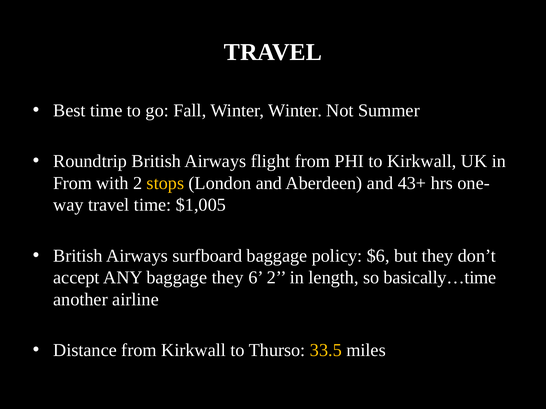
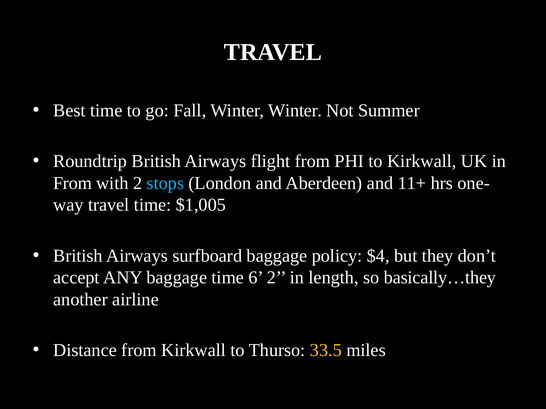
stops colour: yellow -> light blue (165, 183)
43+: 43+ -> 11+ (412, 183)
$6: $6 -> $4 (378, 256)
baggage they: they -> time (228, 278)
basically…time: basically…time -> basically…they (440, 278)
